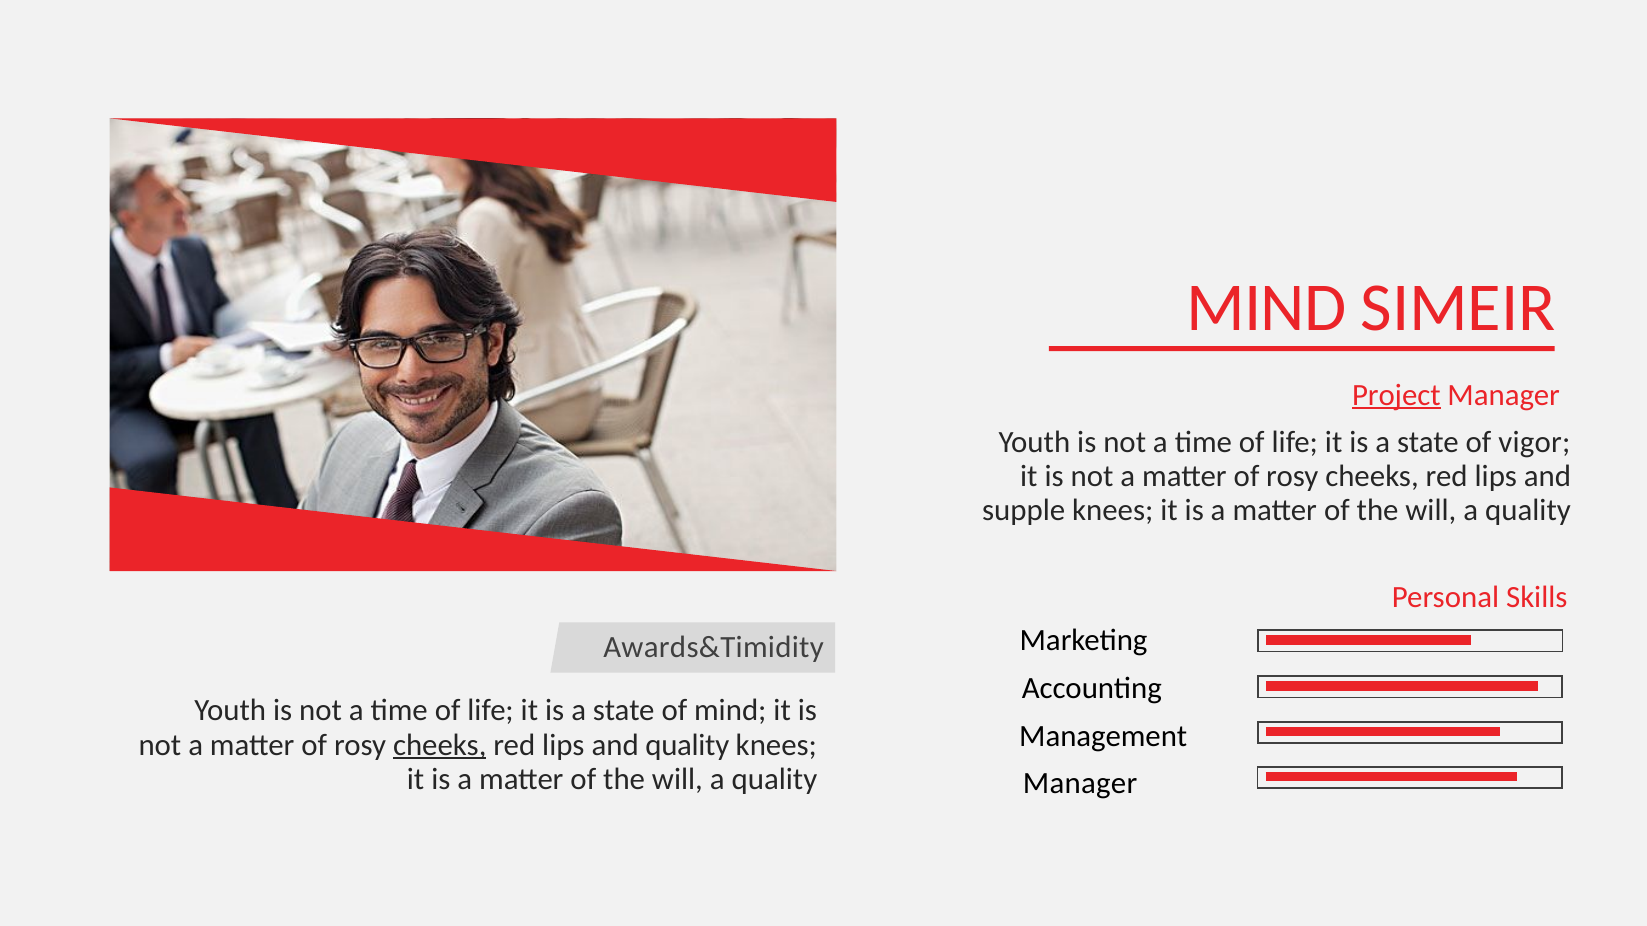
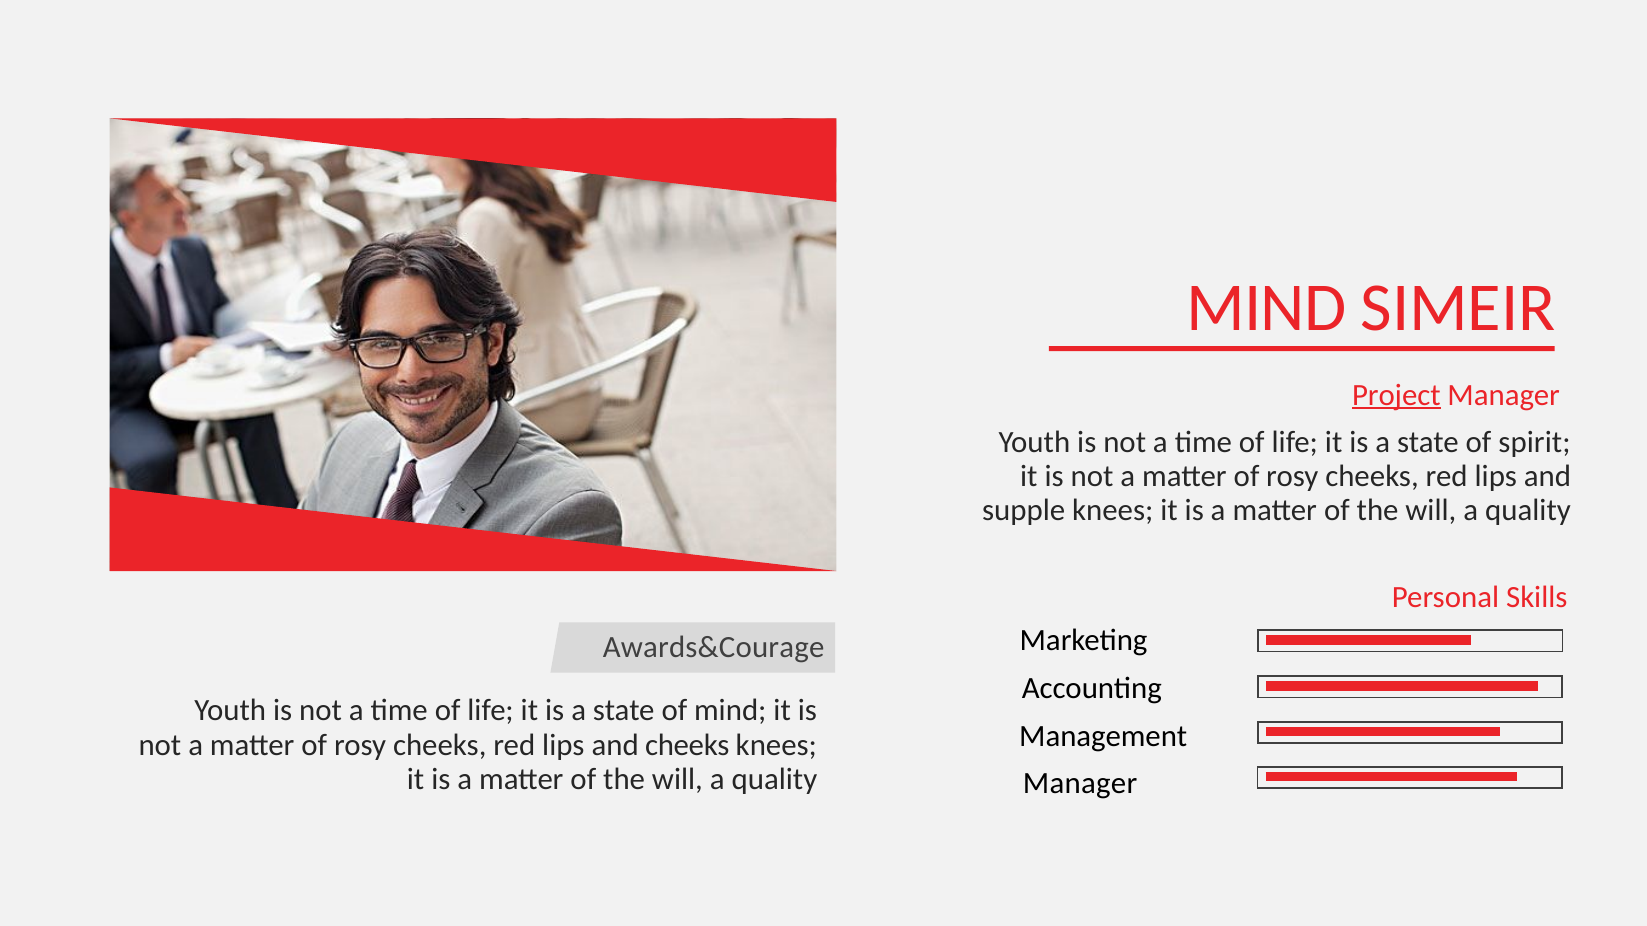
vigor: vigor -> spirit (1534, 442)
Awards&Timidity: Awards&Timidity -> Awards&Courage (714, 648)
cheeks underline: present -> none (440, 745)
and quality: quality -> cheeks (687, 745)
